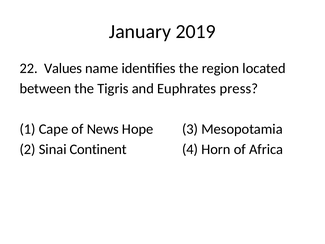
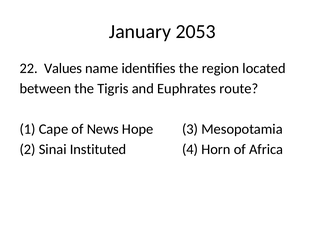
2019: 2019 -> 2053 (196, 31)
press: press -> route (239, 88)
Continent: Continent -> Instituted (98, 149)
